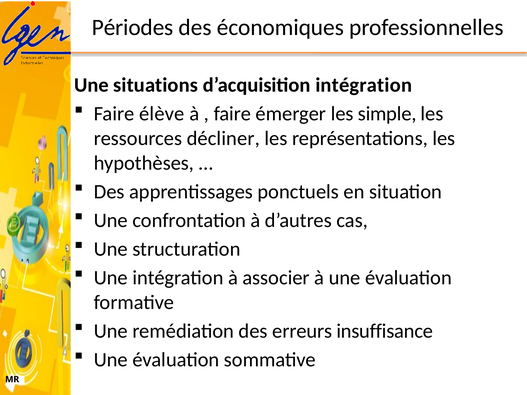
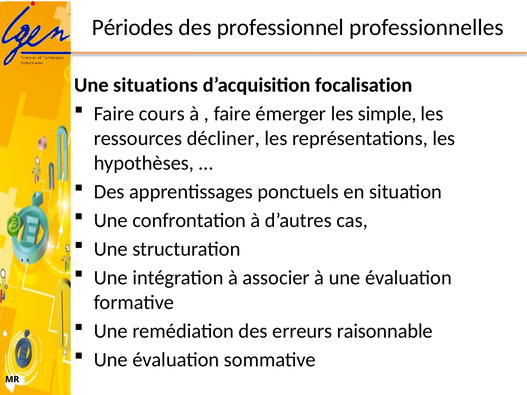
économiques: économiques -> professionnel (280, 28)
d’acquisition intégration: intégration -> focalisation (364, 85)
élève: élève -> cours (162, 114)
insuffisance: insuffisance -> raisonnable (385, 331)
